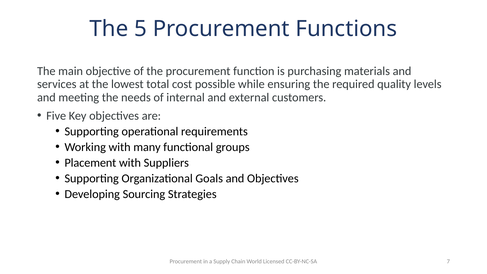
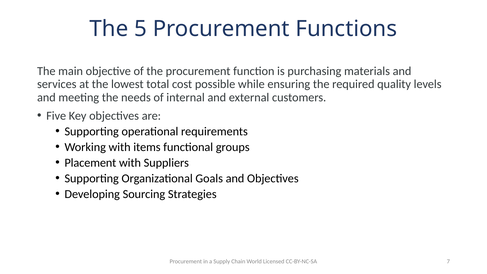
many: many -> items (147, 147)
